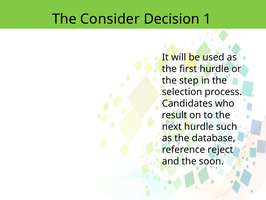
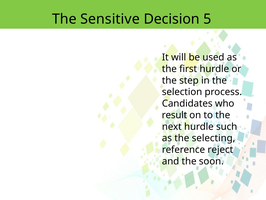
Consider: Consider -> Sensitive (110, 19)
1: 1 -> 5 (207, 19)
database: database -> selecting (214, 138)
